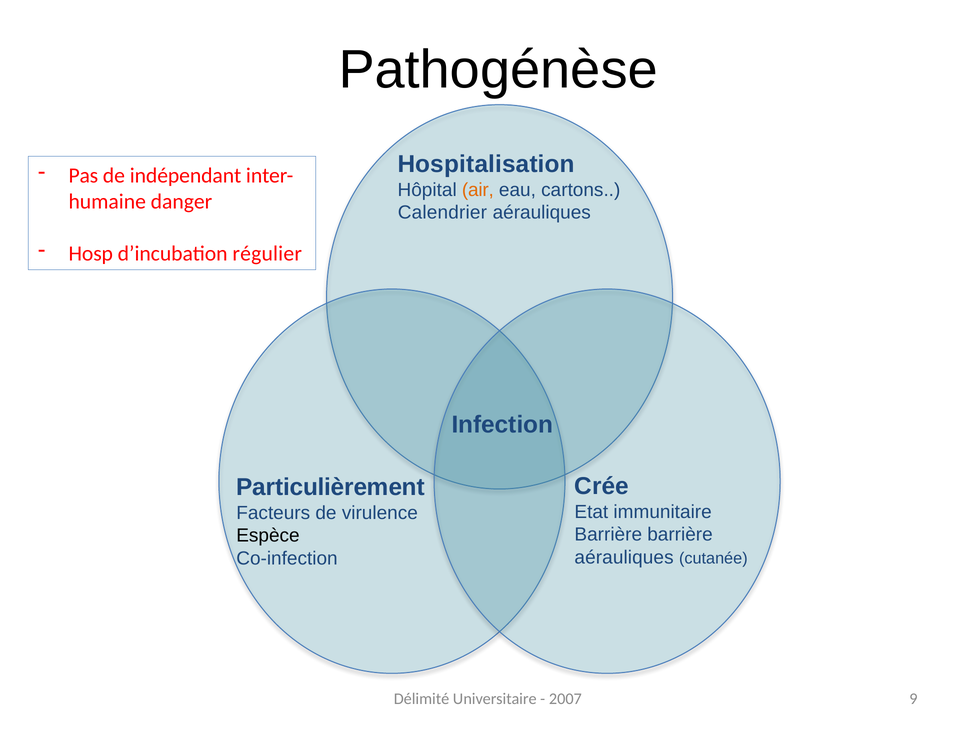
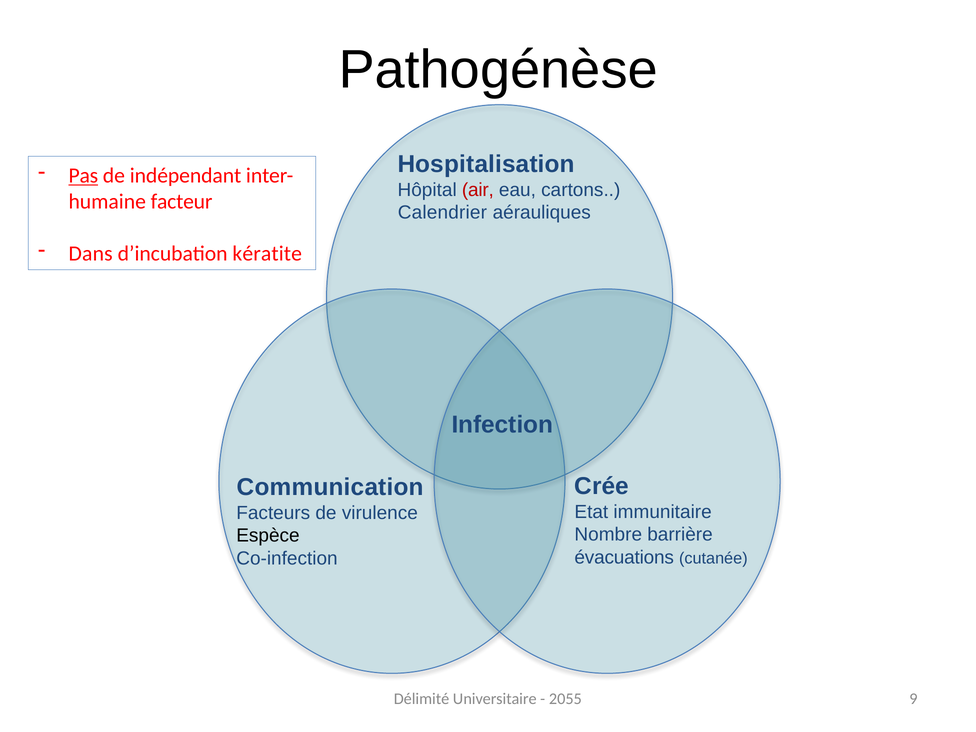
Pas underline: none -> present (83, 176)
air colour: orange -> red (478, 190)
danger: danger -> facteur (182, 202)
Hosp: Hosp -> Dans (91, 254)
régulier: régulier -> kératite (267, 254)
Particulièrement: Particulièrement -> Communication (330, 487)
Barrière: Barrière -> Nombre (608, 535)
aérauliques: aérauliques -> évacuations (624, 558)
2007: 2007 -> 2055 (565, 699)
